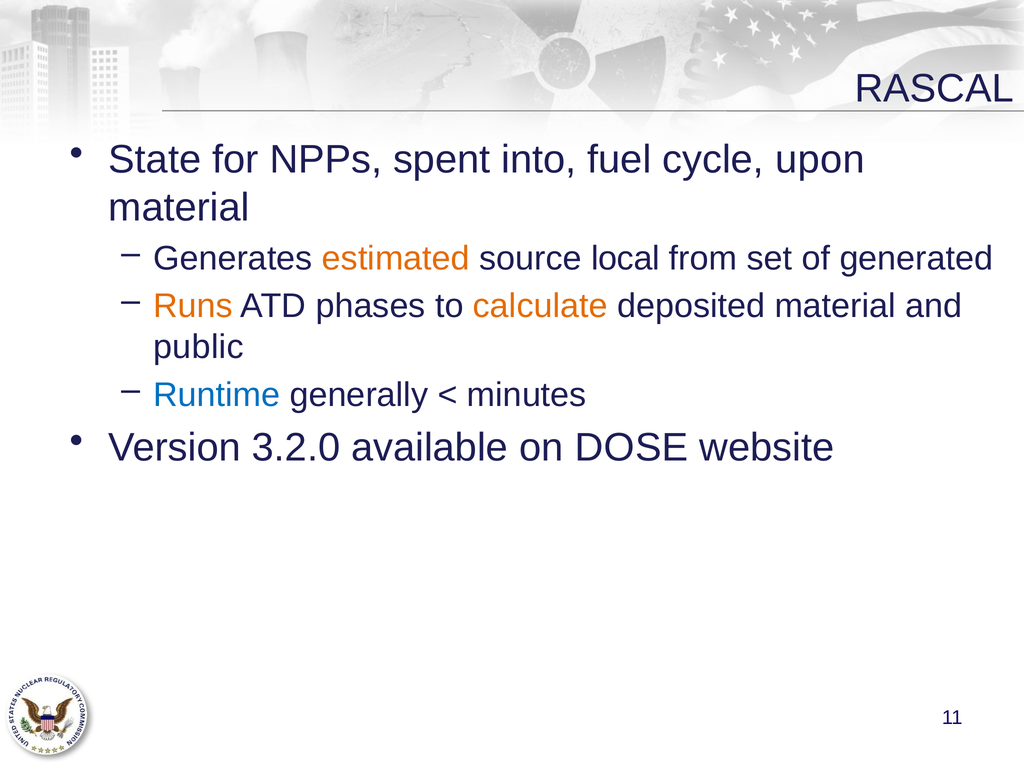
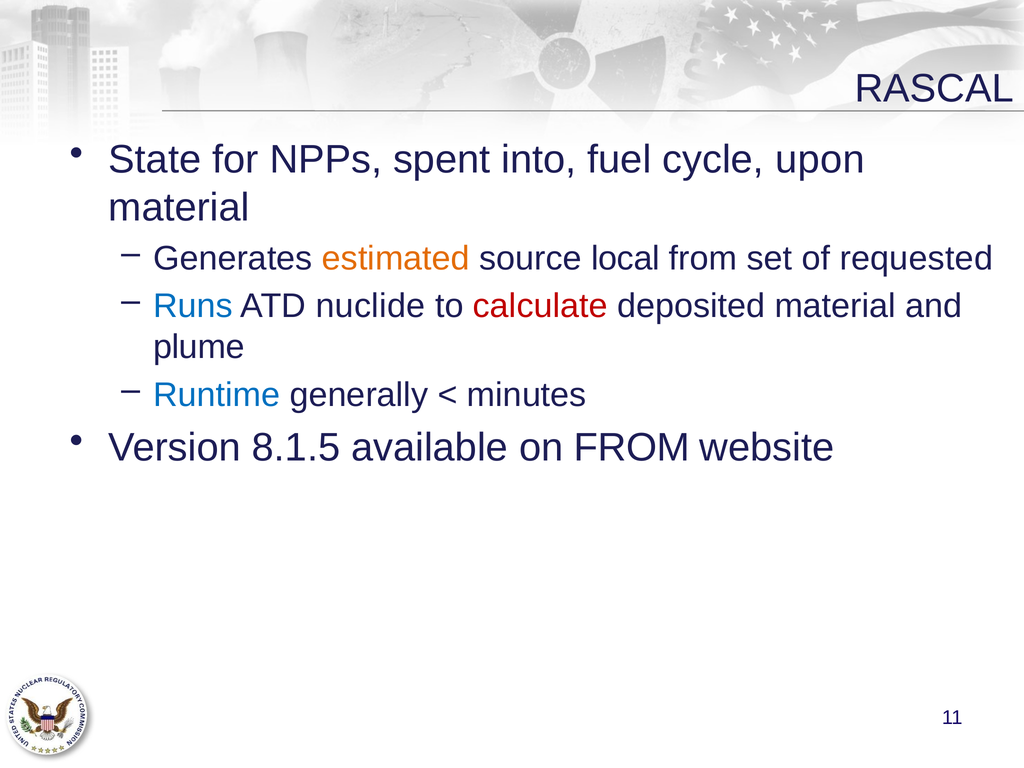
generated: generated -> requested (916, 258)
Runs colour: orange -> blue (193, 306)
phases: phases -> nuclide (370, 306)
calculate colour: orange -> red (540, 306)
public: public -> plume (199, 347)
3.2.0: 3.2.0 -> 8.1.5 (296, 448)
on DOSE: DOSE -> FROM (632, 448)
